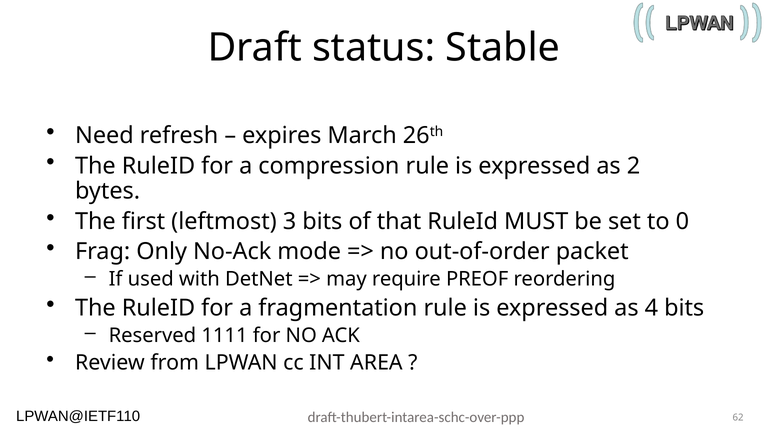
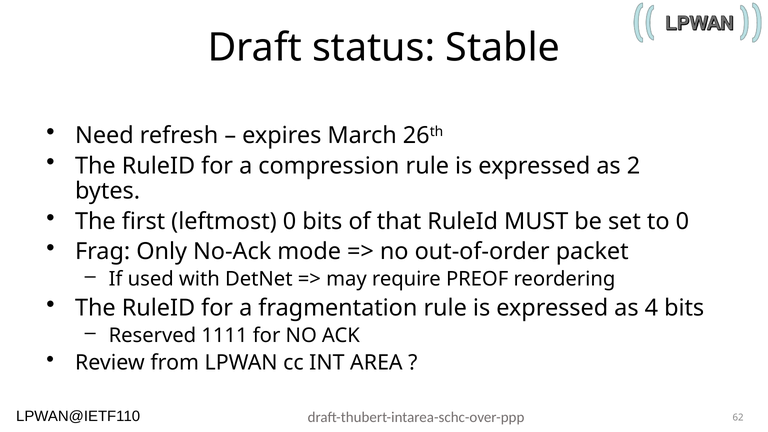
leftmost 3: 3 -> 0 (289, 221)
